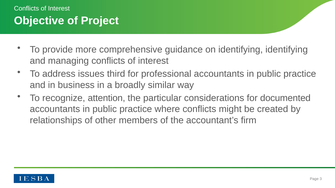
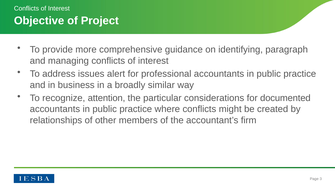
identifying identifying: identifying -> paragraph (287, 50)
third: third -> alert (116, 74)
